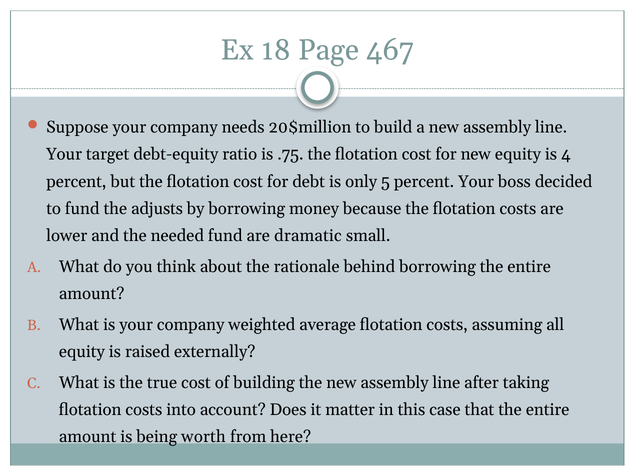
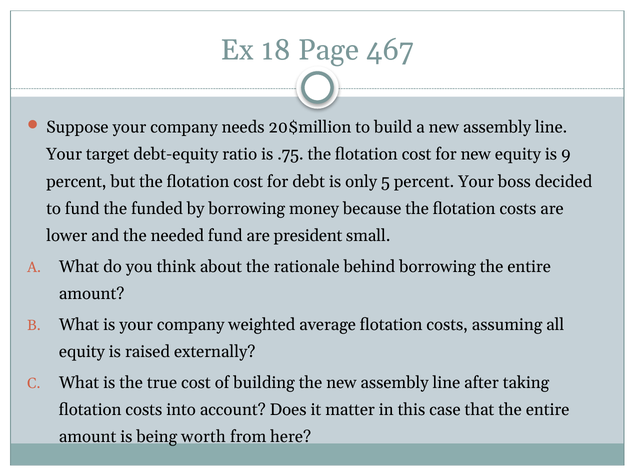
4: 4 -> 9 (566, 155)
adjusts: adjusts -> funded (157, 209)
dramatic: dramatic -> president (308, 236)
